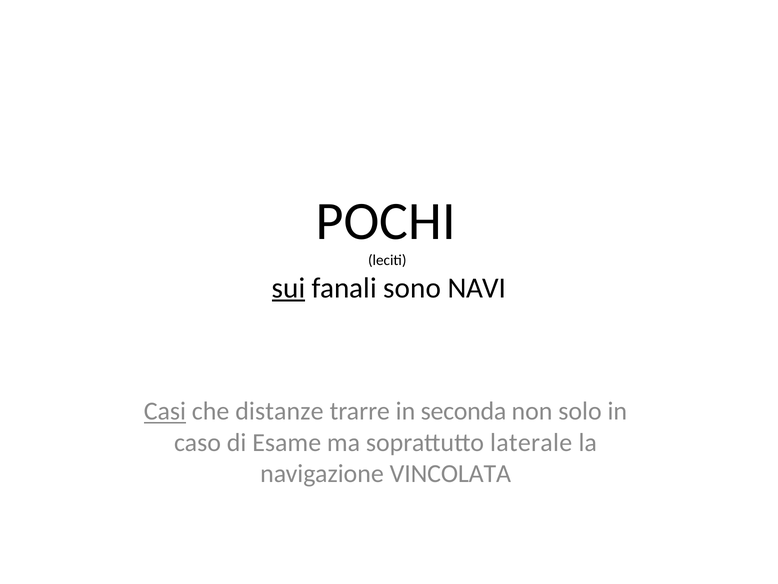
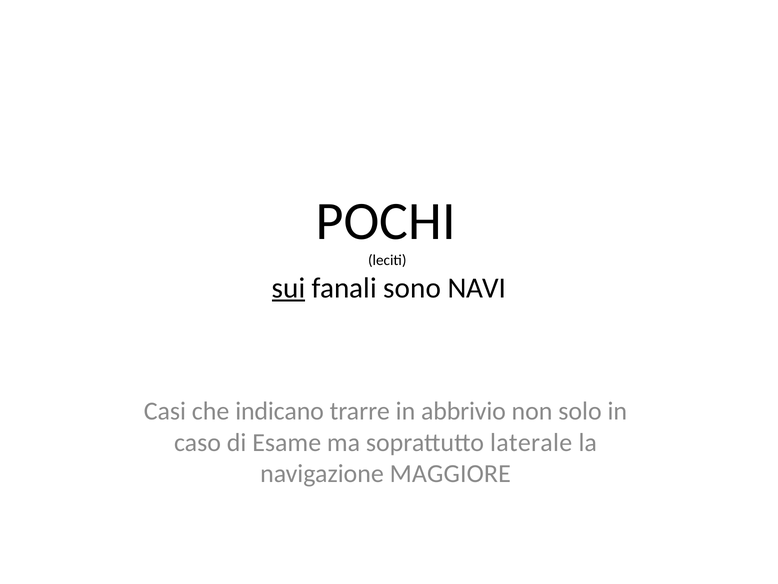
Casi underline: present -> none (165, 411)
distanze: distanze -> indicano (280, 411)
seconda: seconda -> abbrivio (463, 411)
VINCOLATA: VINCOLATA -> MAGGIORE (450, 473)
